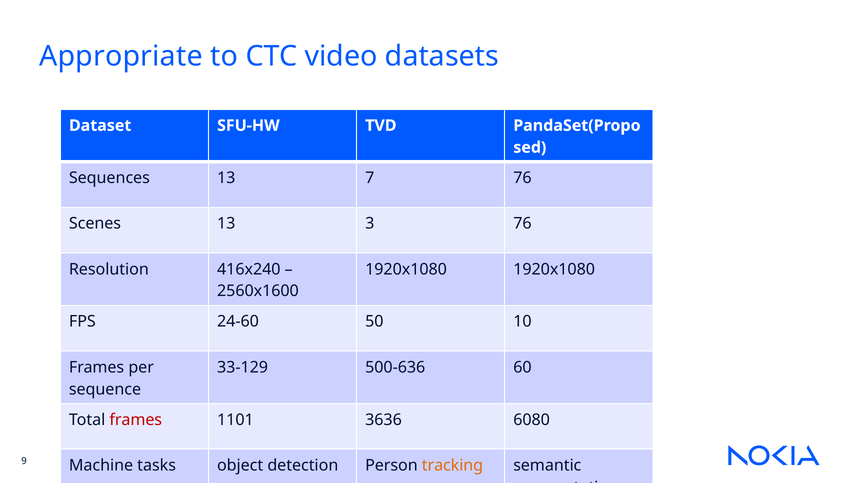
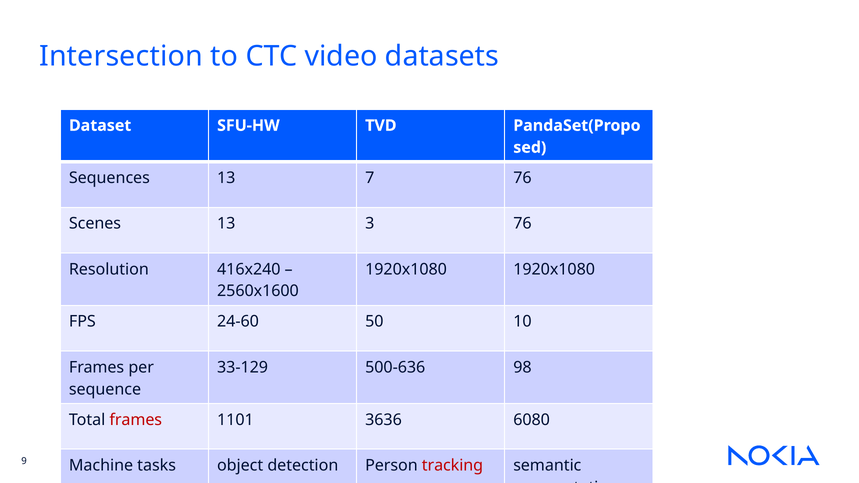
Appropriate: Appropriate -> Intersection (121, 56)
60: 60 -> 98 (522, 367)
tracking colour: orange -> red (452, 466)
